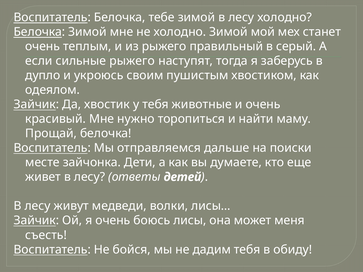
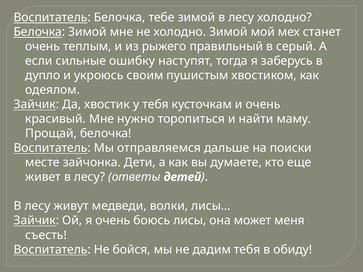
сильные рыжего: рыжего -> ошибку (132, 61)
животные: животные -> кусточкам (202, 105)
